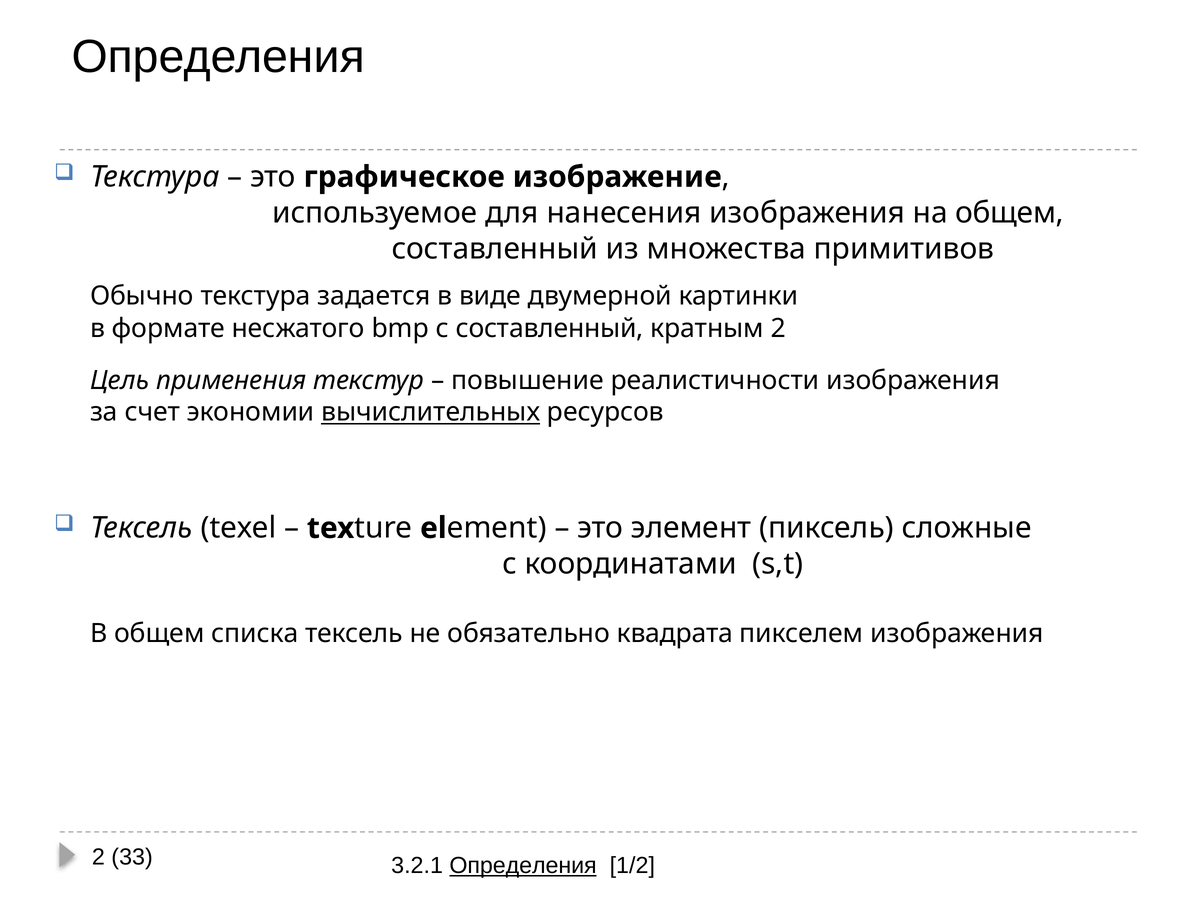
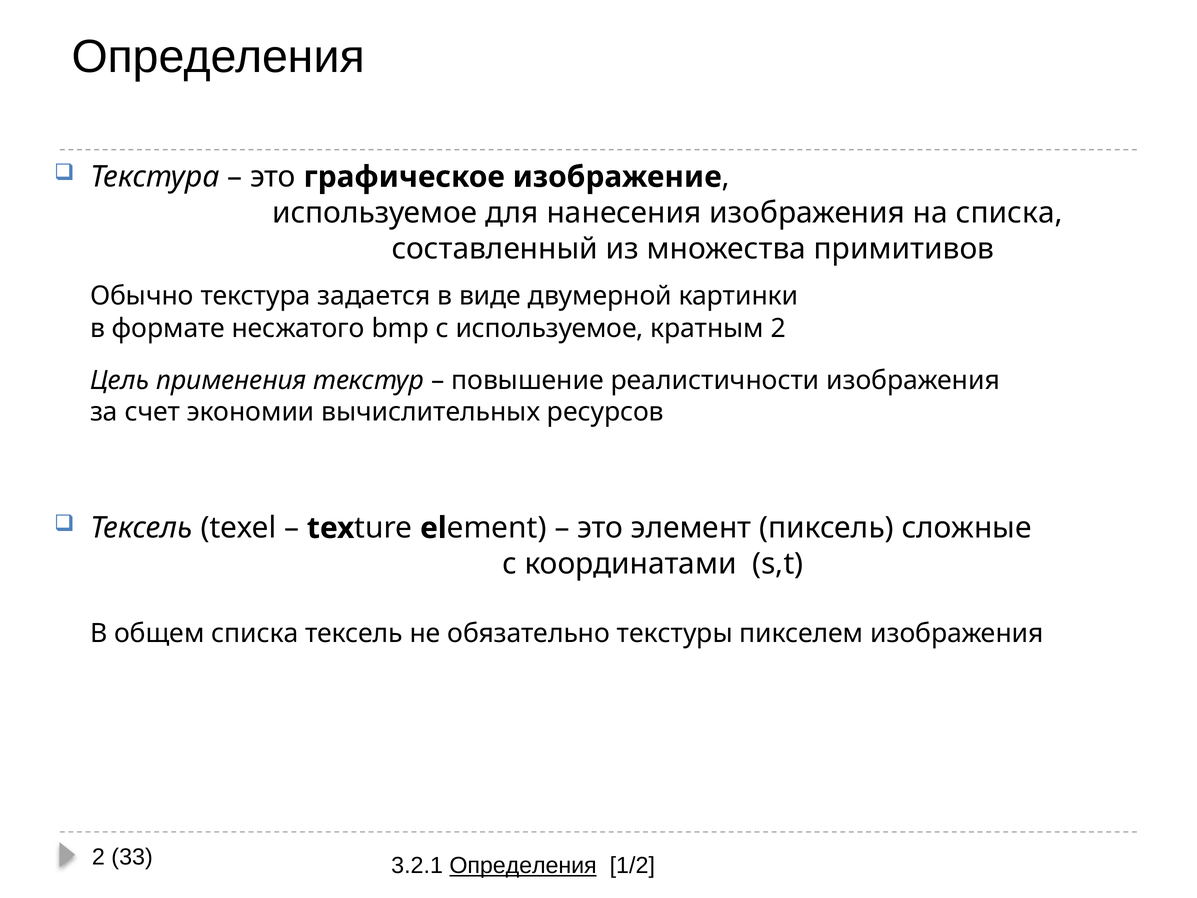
на общем: общем -> списка (1009, 213)
с составленный: составленный -> используемое (550, 328)
вычислительных underline: present -> none (431, 412)
квадрата: квадрата -> текстуры (675, 633)
